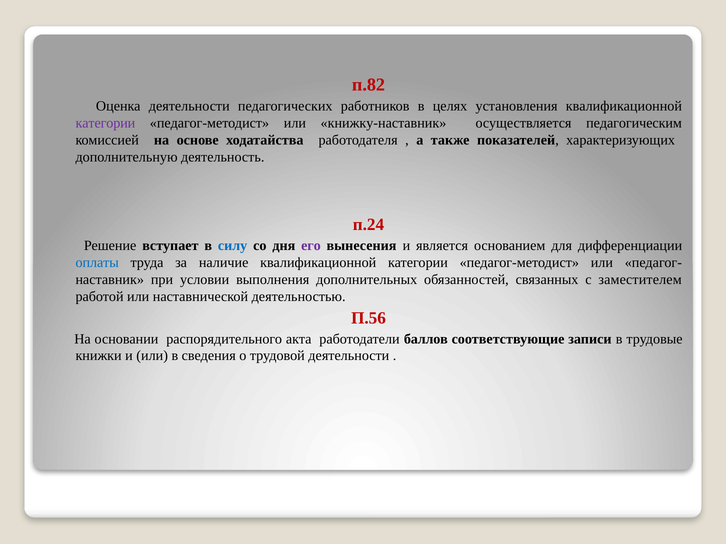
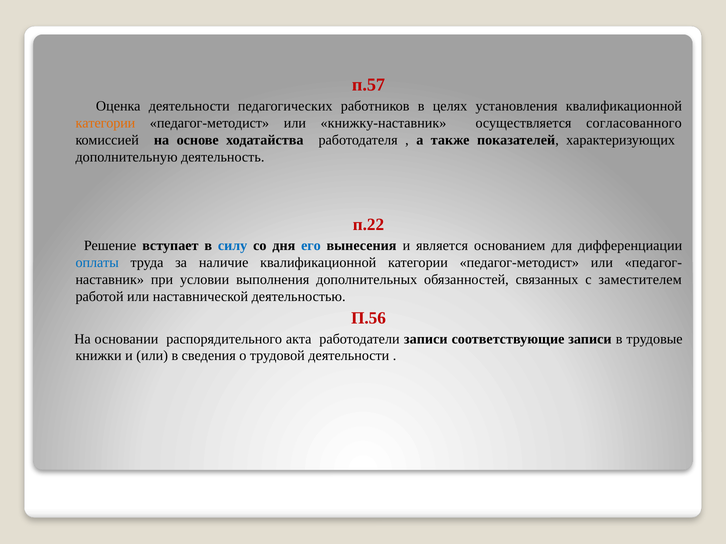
п.82: п.82 -> п.57 (368, 85)
категории colour: purple -> orange (105, 123)
педагогическим: педагогическим -> согласованного (634, 123)
п.24: п.24 -> п.22 (368, 225)
его colour: purple -> blue (311, 246)
работодатели баллов: баллов -> записи (426, 339)
